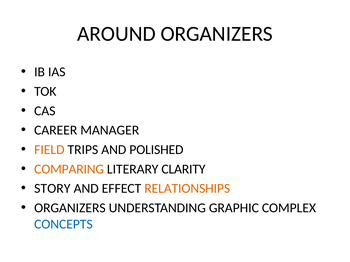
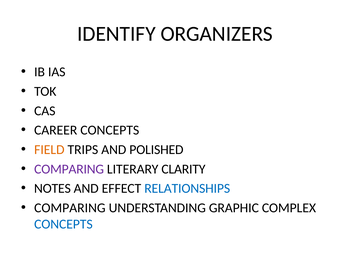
AROUND: AROUND -> IDENTIFY (116, 34)
CAREER MANAGER: MANAGER -> CONCEPTS (110, 130)
COMPARING colour: orange -> purple (69, 169)
STORY: STORY -> NOTES (52, 189)
RELATIONSHIPS colour: orange -> blue (187, 189)
ORGANIZERS: ORGANIZERS -> COMPARING (70, 208)
